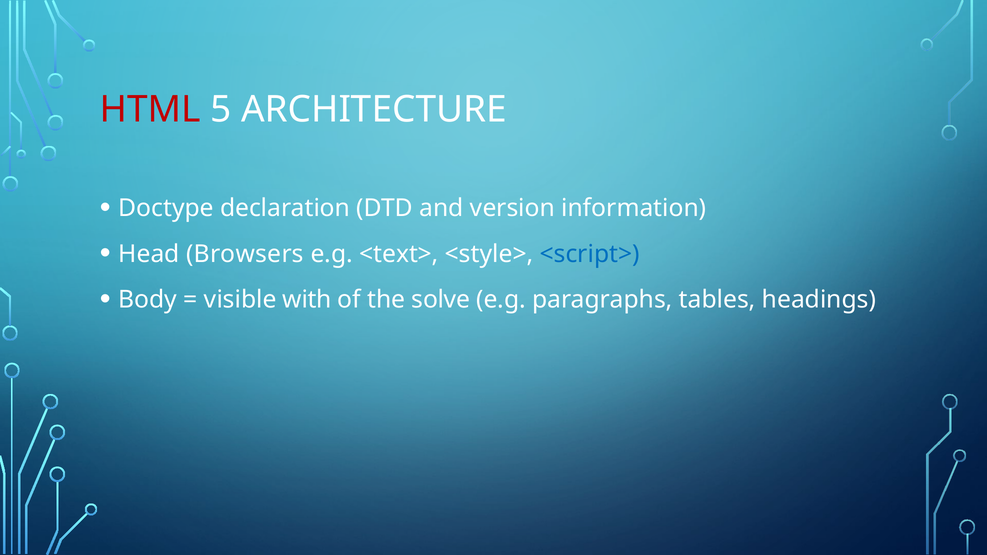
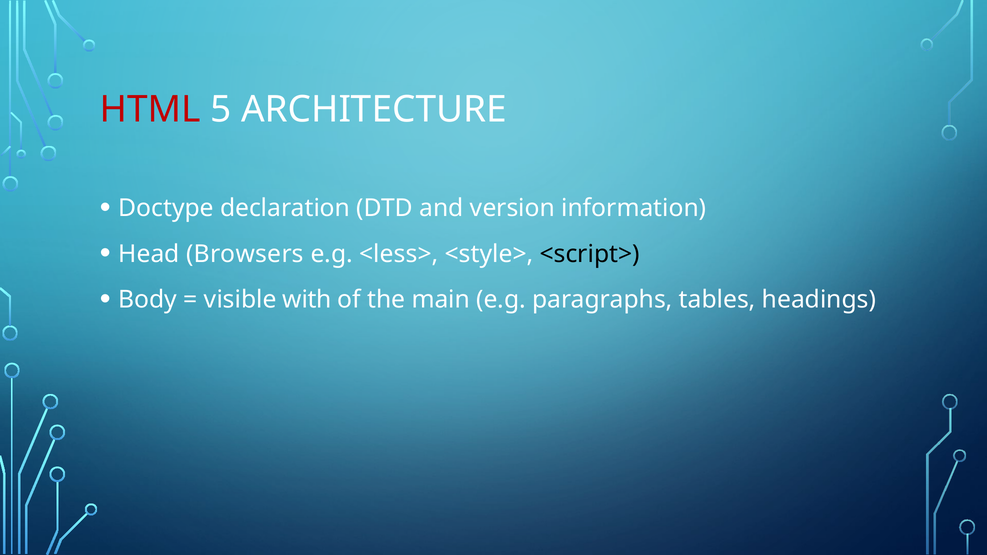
<text>: <text> -> <less> (399, 254)
<script> colour: blue -> black (590, 254)
solve: solve -> main (441, 300)
